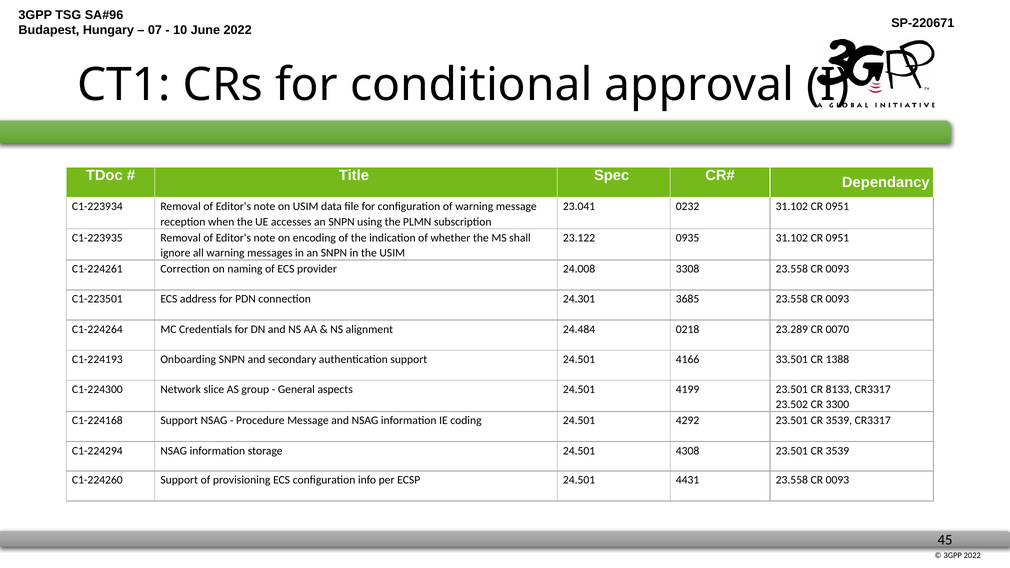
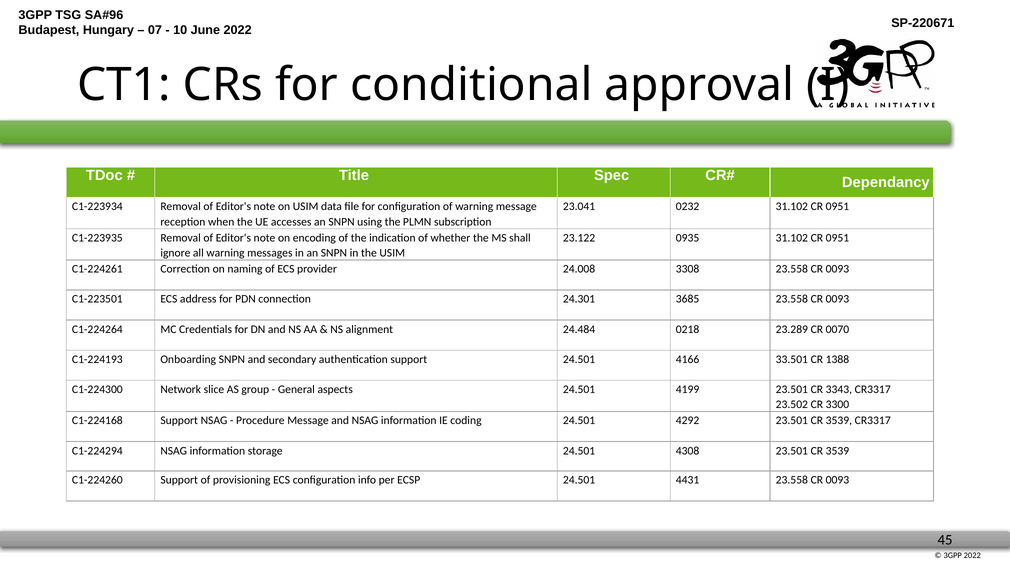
8133: 8133 -> 3343 (839, 389)
